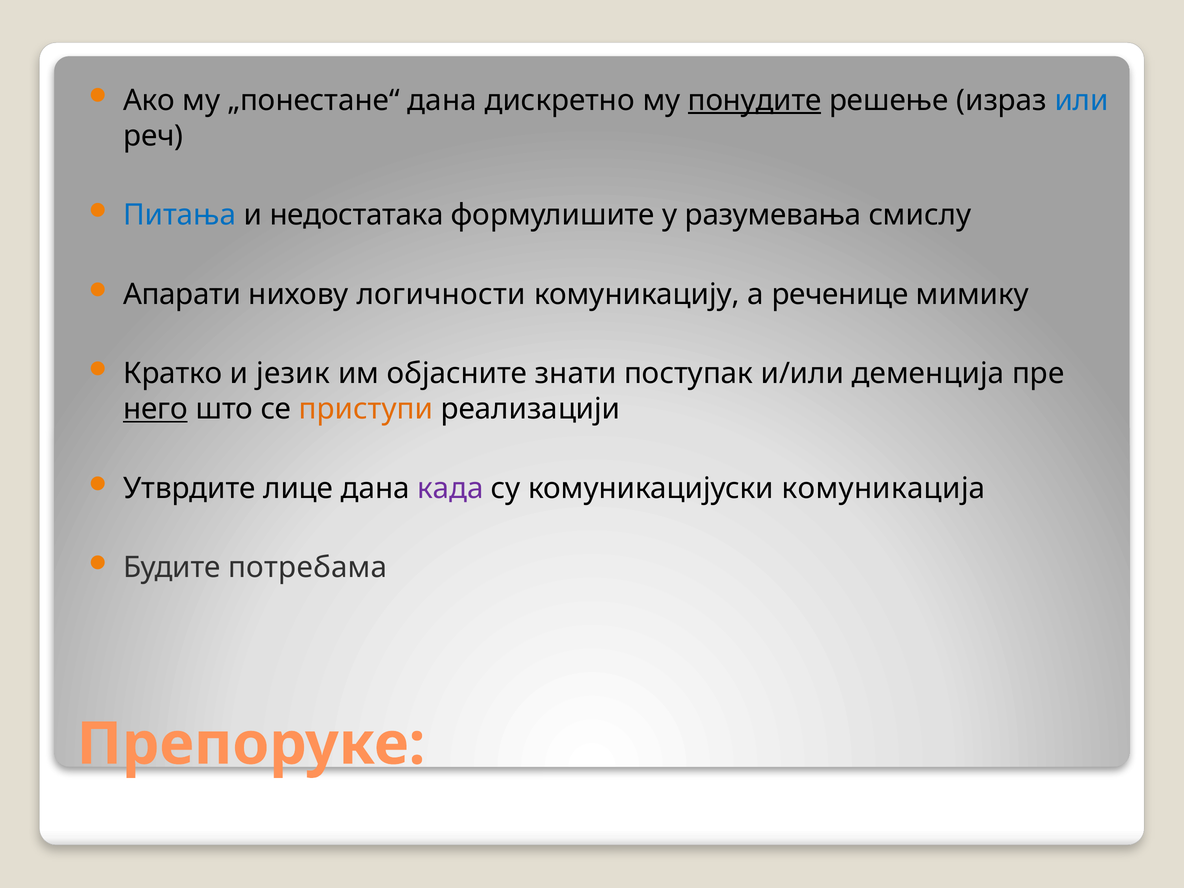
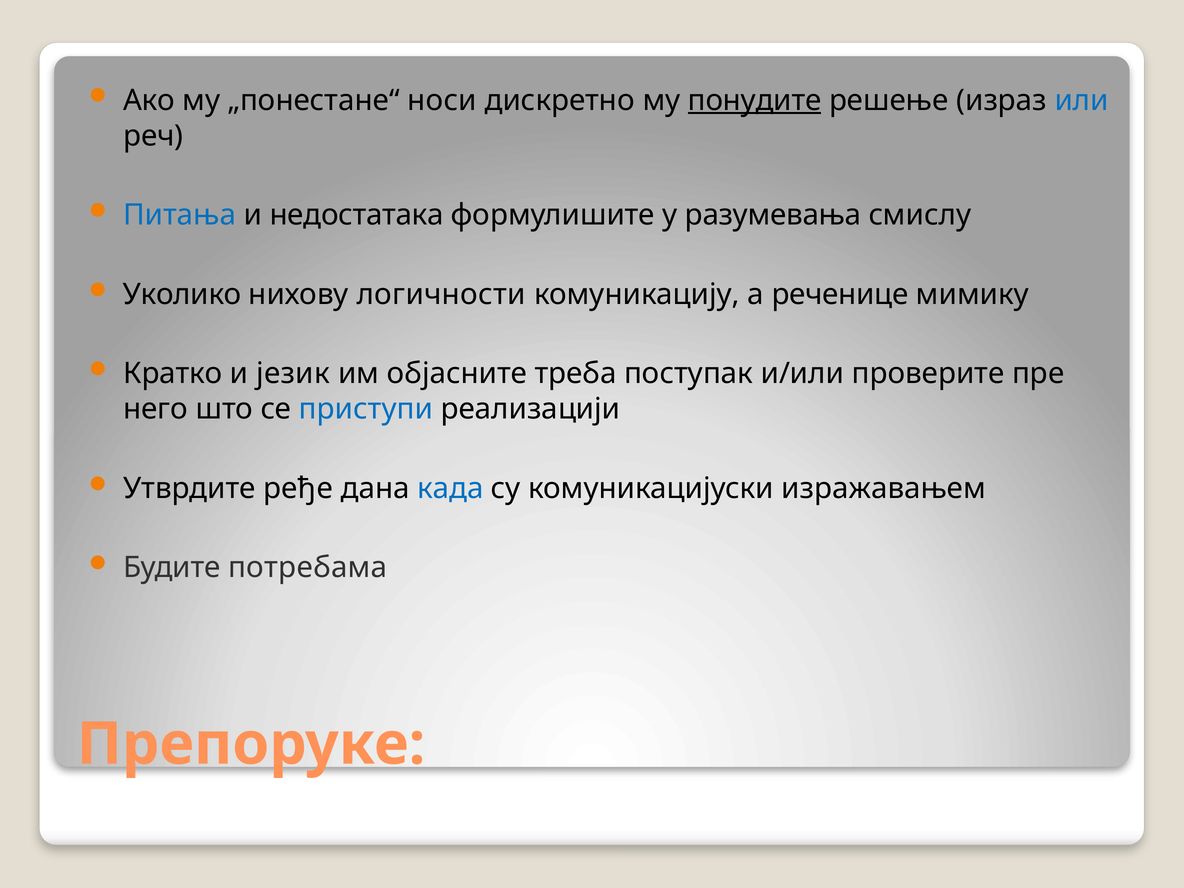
„понестане“ дана: дана -> носи (442, 100)
Апарати: Апарати -> Уколико (182, 294)
знати: знати -> треба (576, 374)
деменција: деменција -> проверите (928, 374)
него underline: present -> none (156, 409)
приступи colour: orange -> blue (366, 409)
лице: лице -> ређе (298, 488)
када colour: purple -> blue (450, 488)
комуникација: комуникација -> изражавањем (884, 488)
